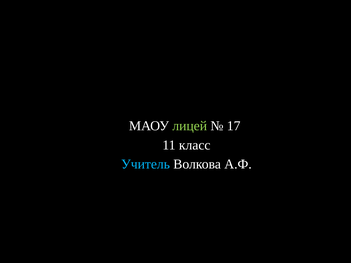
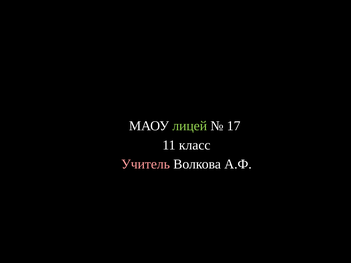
Учитель colour: light blue -> pink (146, 164)
